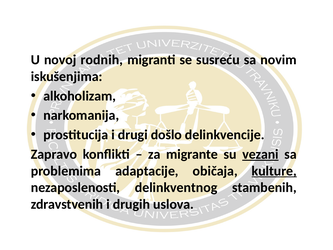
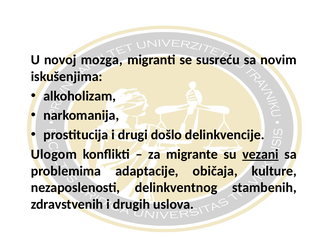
rodnih: rodnih -> mozga (102, 60)
Zapravo: Zapravo -> Ulogom (54, 154)
kulture underline: present -> none (274, 171)
